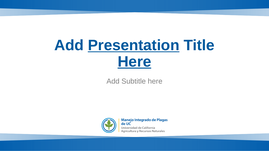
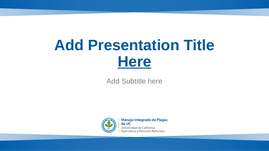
Presentation underline: present -> none (134, 45)
